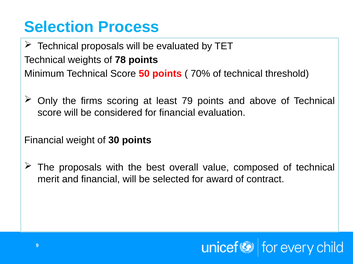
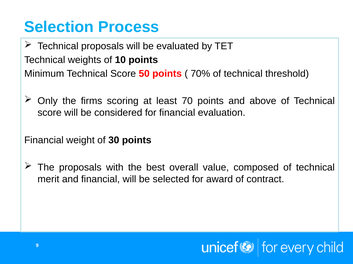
78: 78 -> 10 (120, 60)
79: 79 -> 70 (187, 101)
